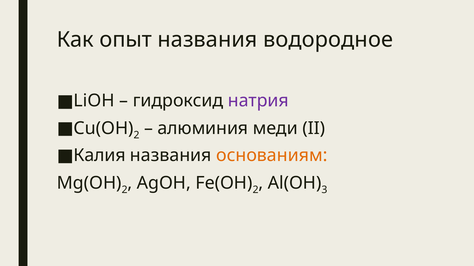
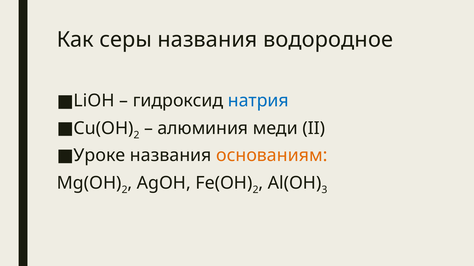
опыт: опыт -> серы (126, 40)
натрия colour: purple -> blue (258, 101)
Калия: Калия -> Уроке (99, 156)
